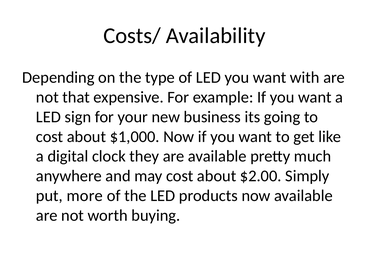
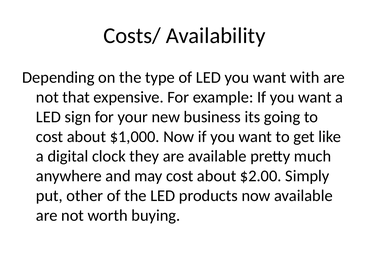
more: more -> other (85, 196)
